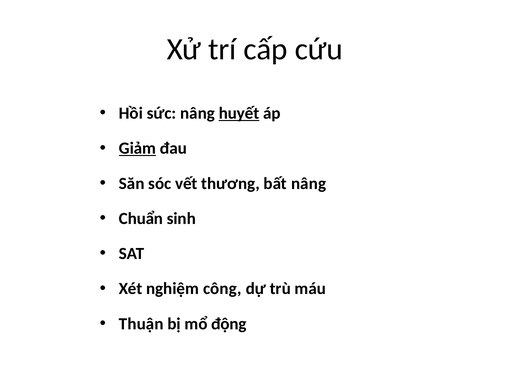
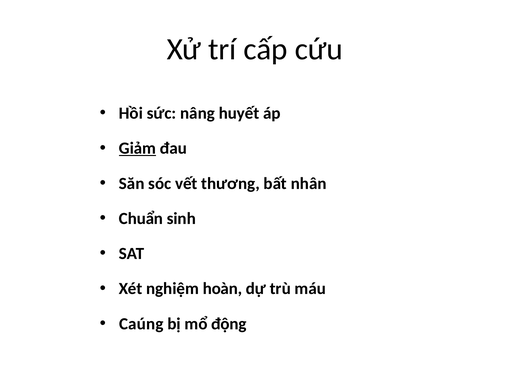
huyết underline: present -> none (239, 113)
bất nâng: nâng -> nhân (309, 184)
công: công -> hoàn (222, 289)
Thuận: Thuận -> Caúng (141, 324)
